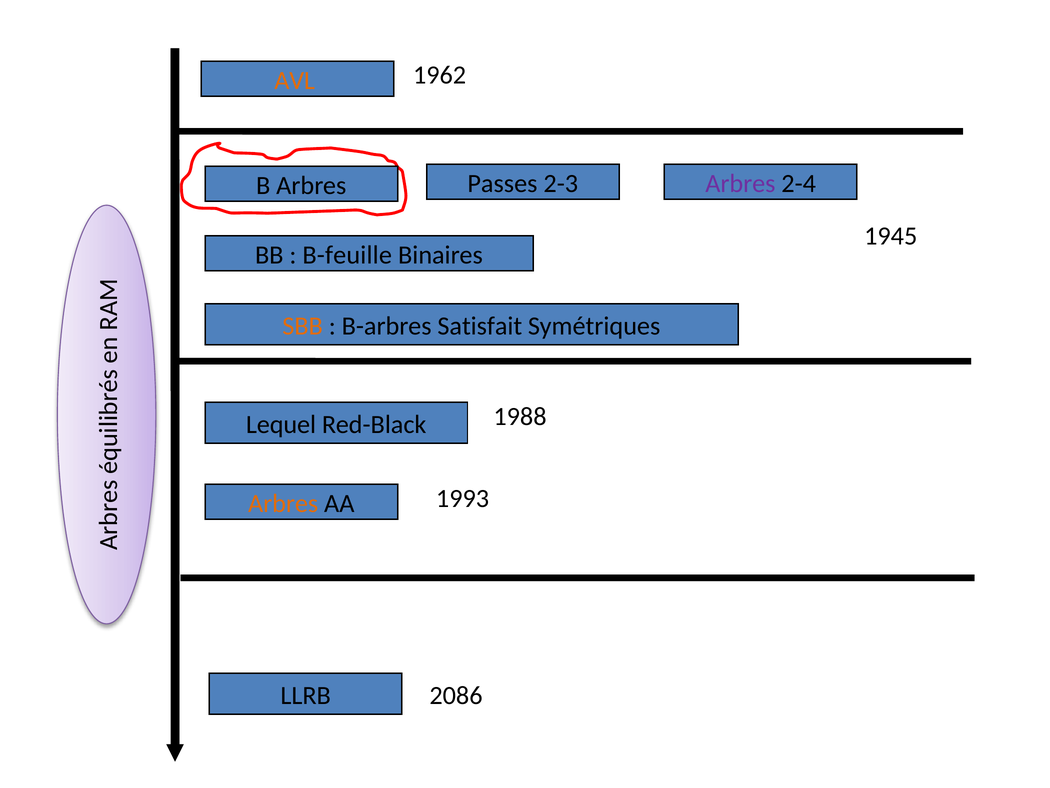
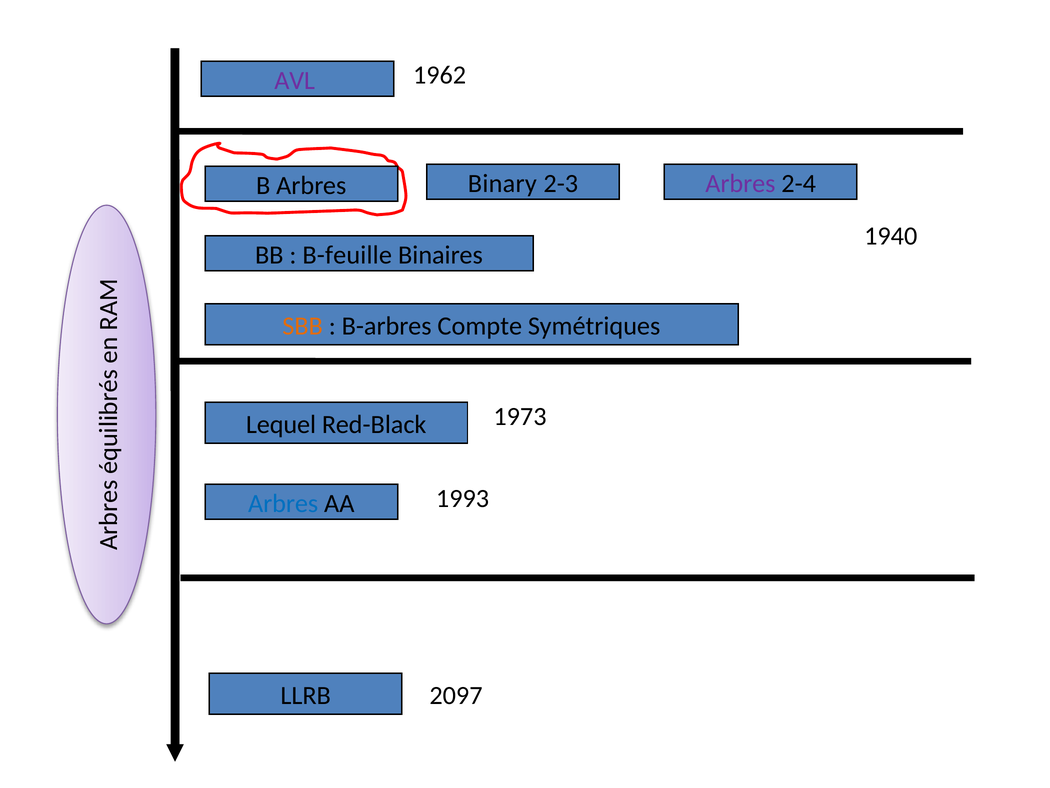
AVL colour: orange -> purple (295, 81)
Passes: Passes -> Binary (502, 183)
1945: 1945 -> 1940 (891, 236)
Satisfait: Satisfait -> Compte (480, 326)
1988: 1988 -> 1973 (520, 416)
Arbres colour: orange -> blue (283, 503)
2086: 2086 -> 2097 (456, 695)
